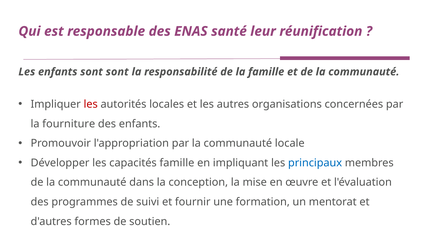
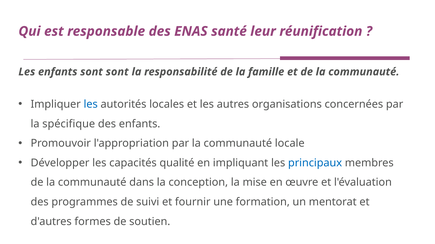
les colour: red -> blue (91, 105)
fourniture: fourniture -> spécifique (69, 124)
capacités famille: famille -> qualité (177, 163)
